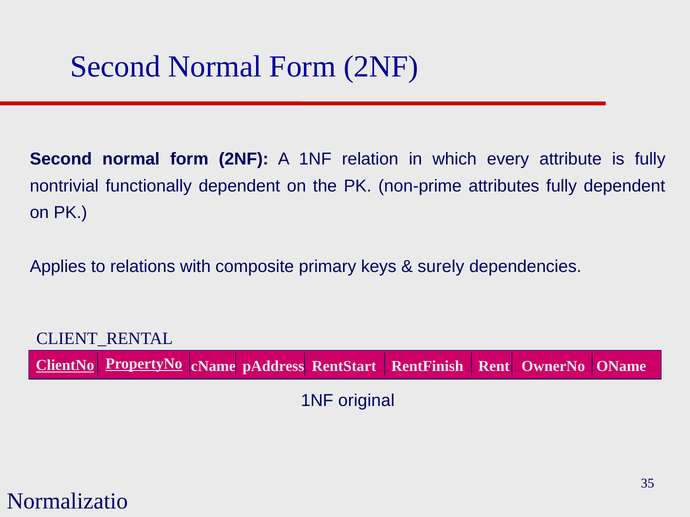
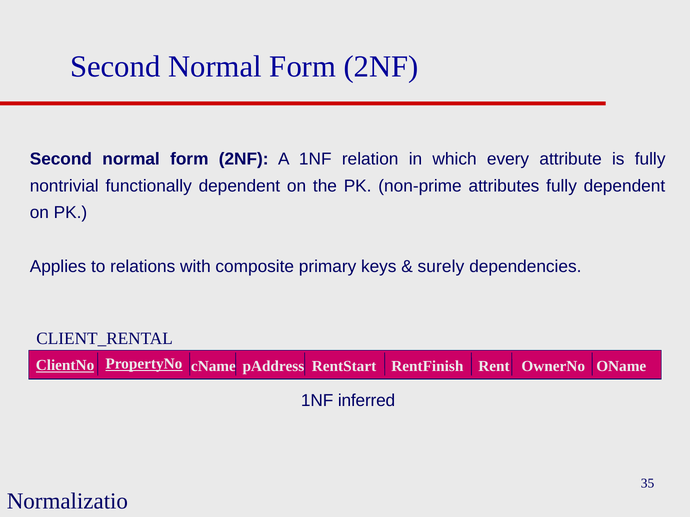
original: original -> inferred (367, 401)
